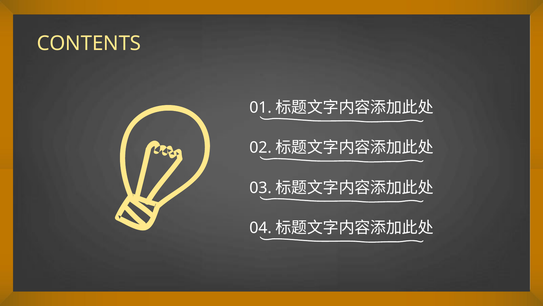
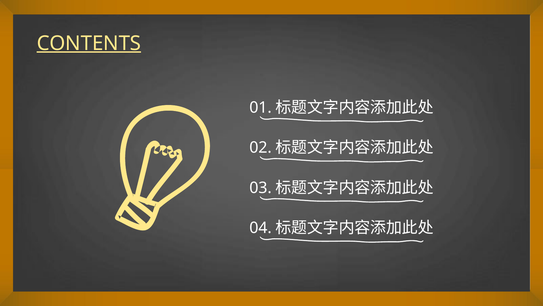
CONTENTS underline: none -> present (89, 43)
